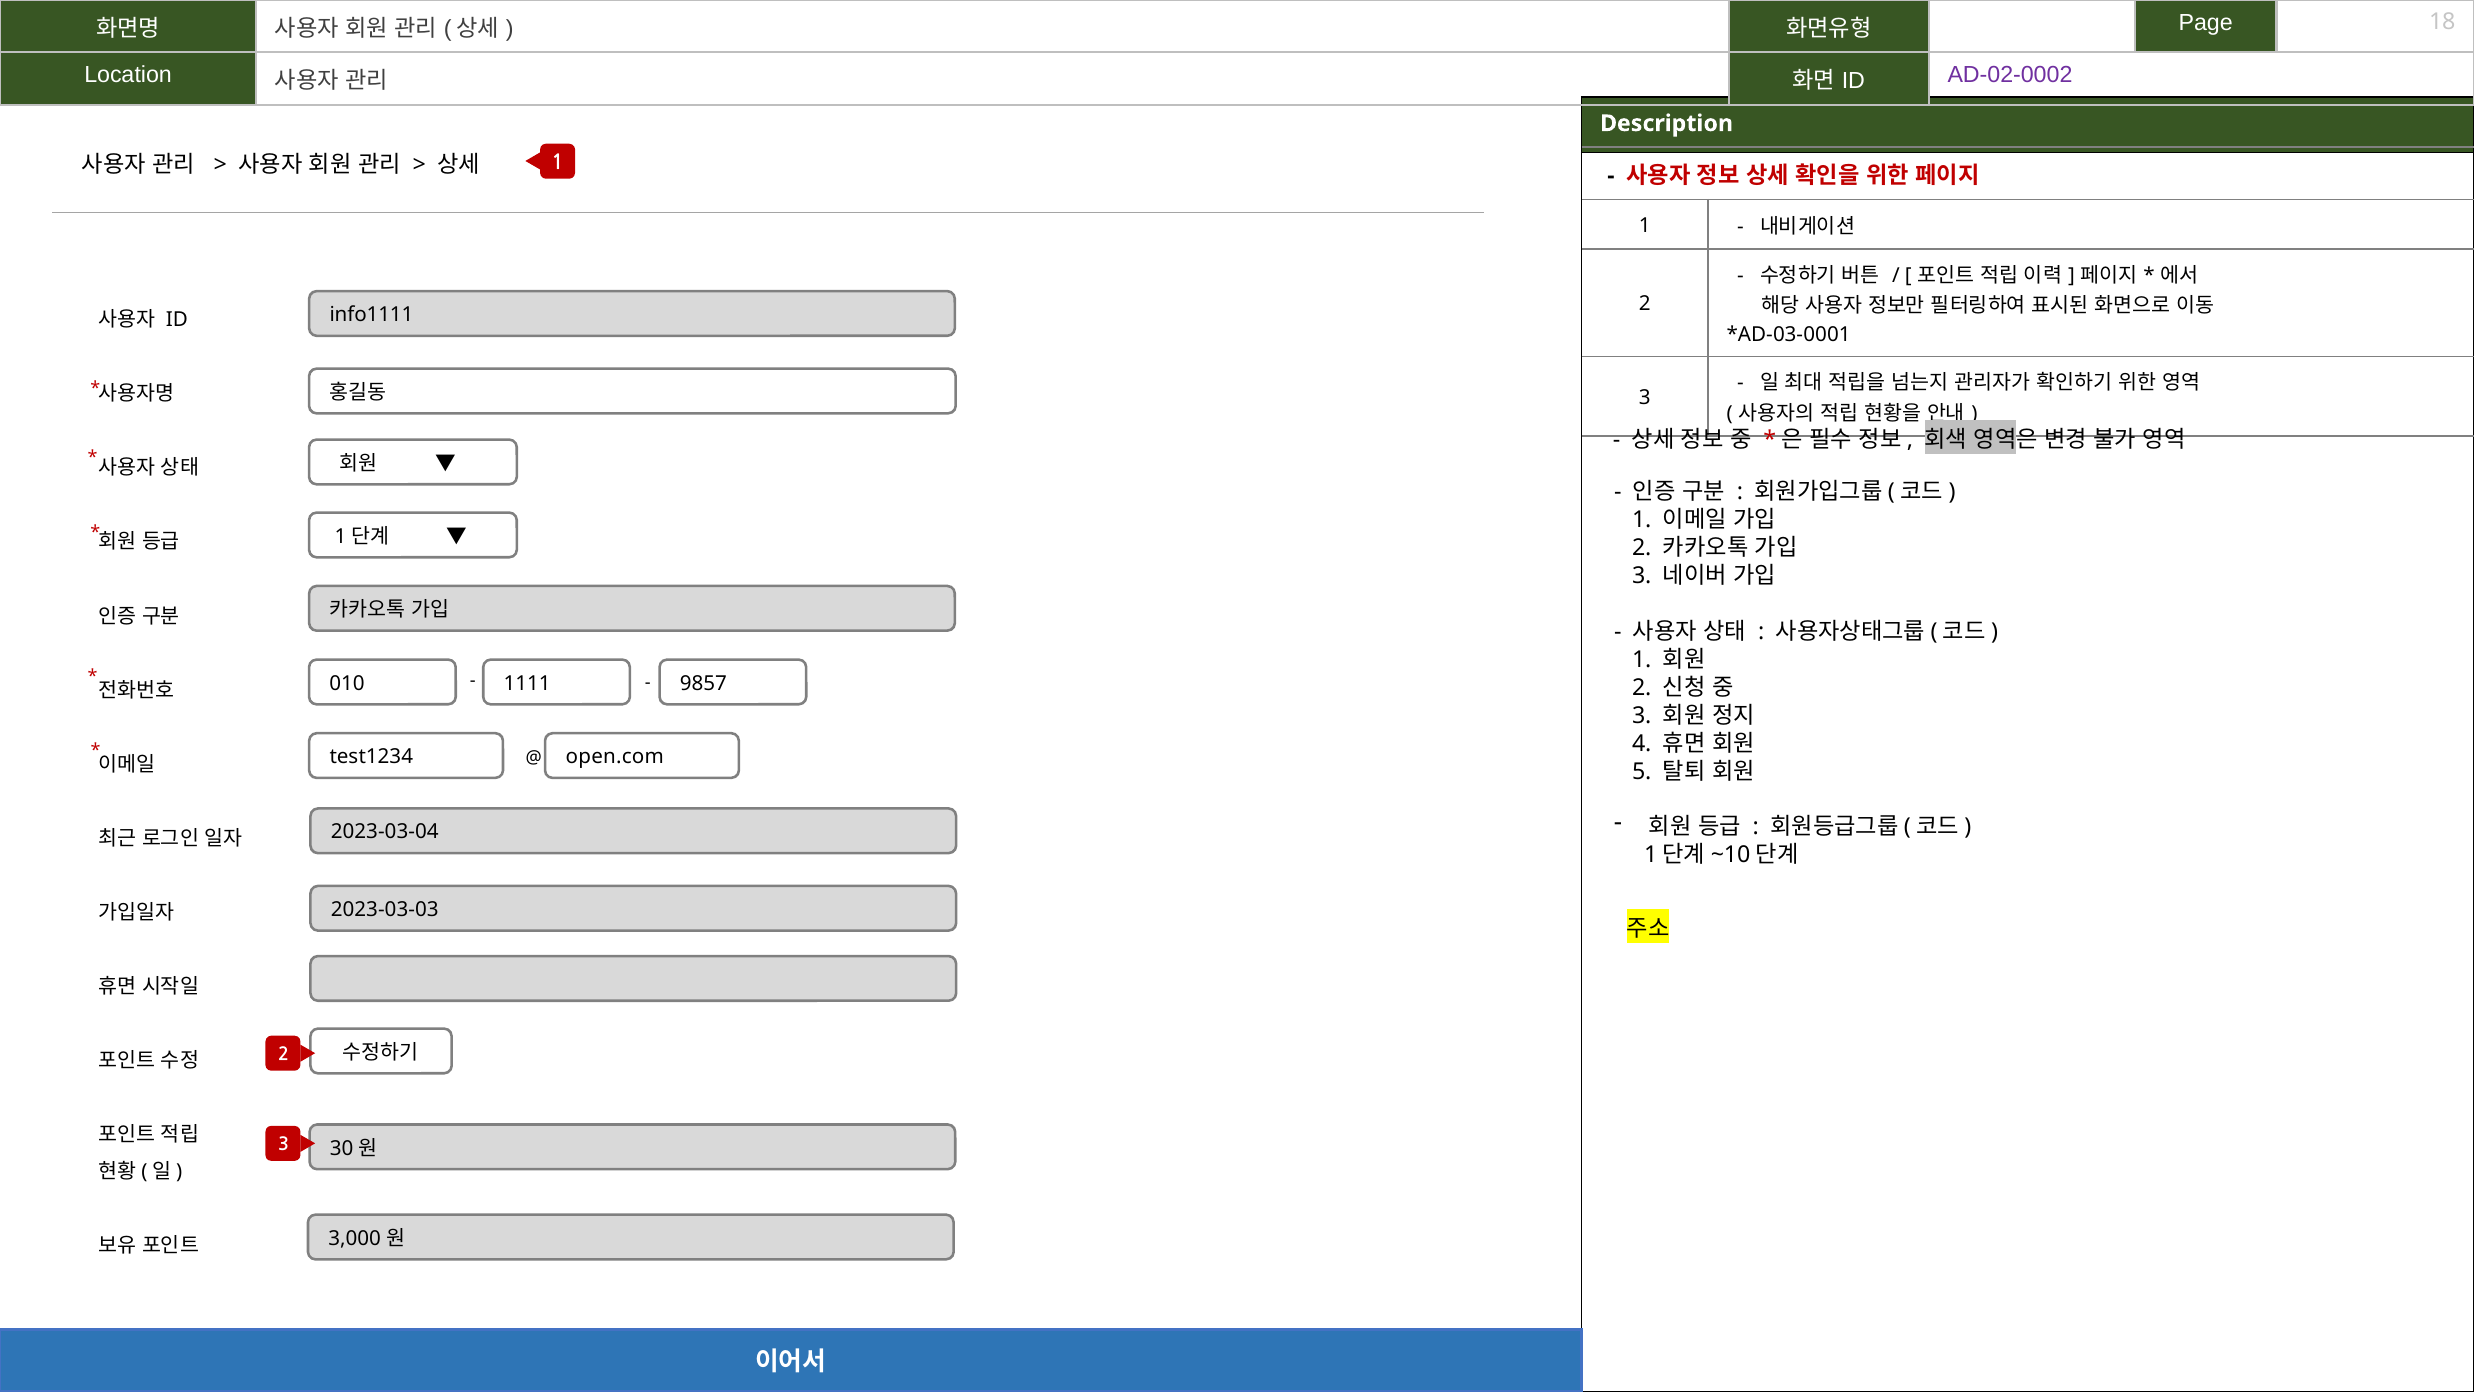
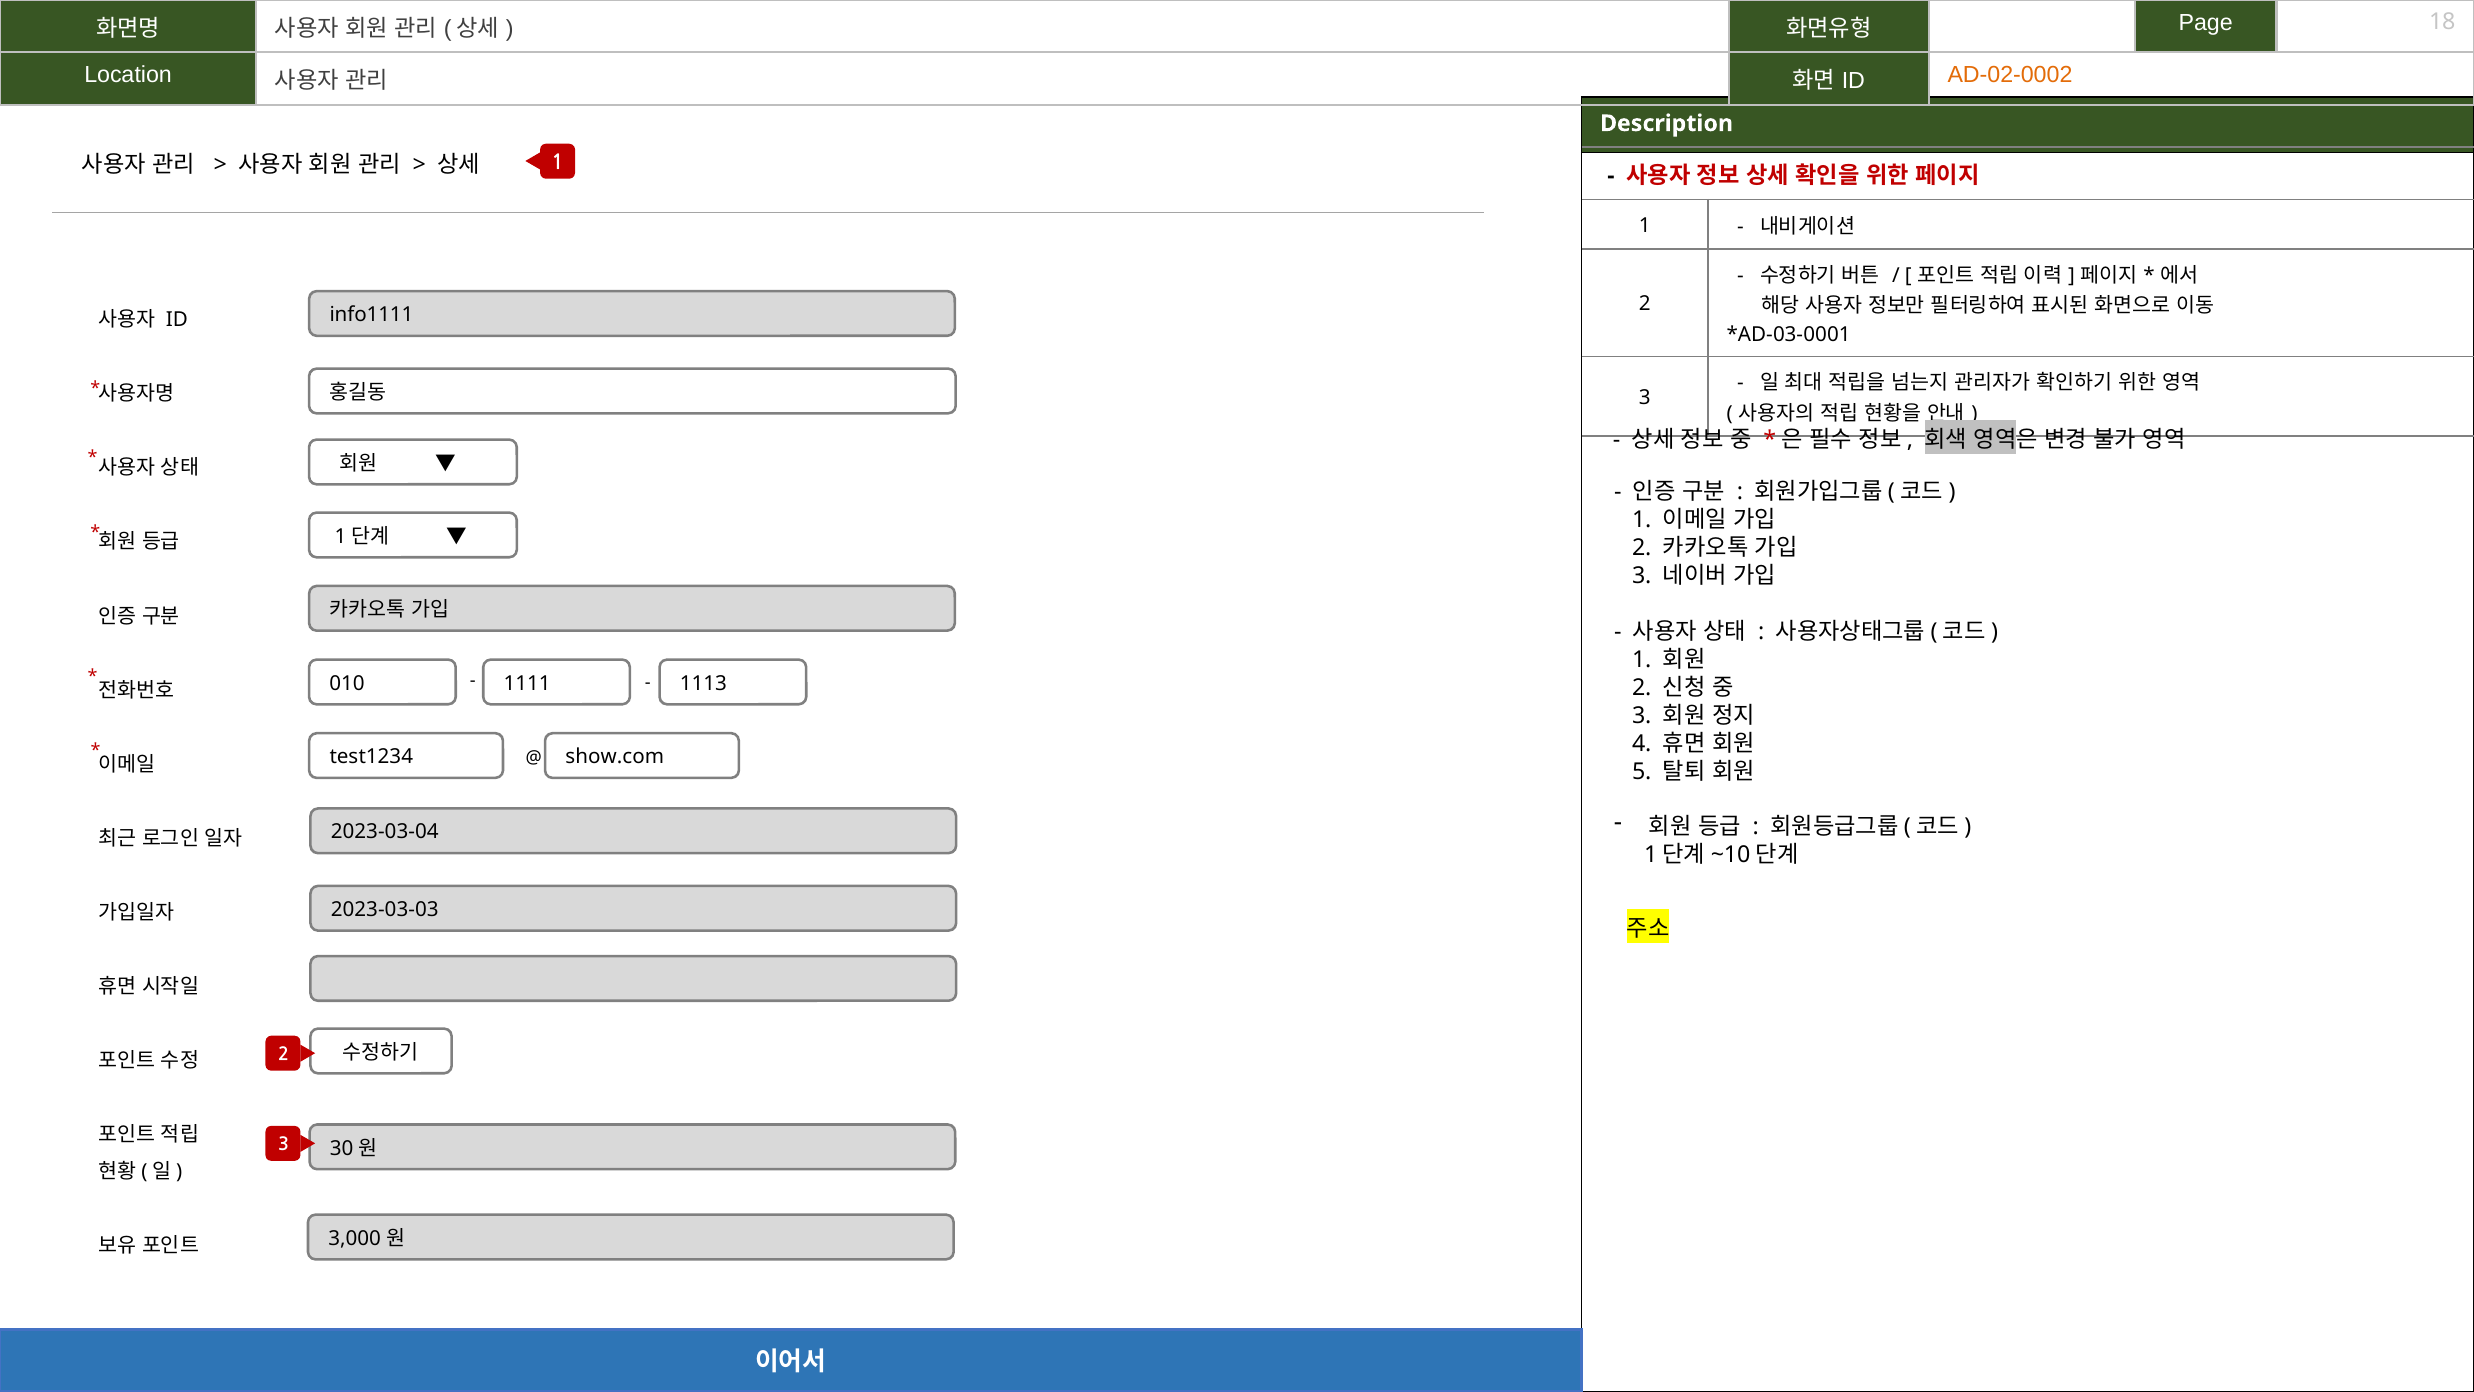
AD-02-0002 colour: purple -> orange (2010, 75)
9857: 9857 -> 1113 (703, 683)
open.com: open.com -> show.com (615, 757)
